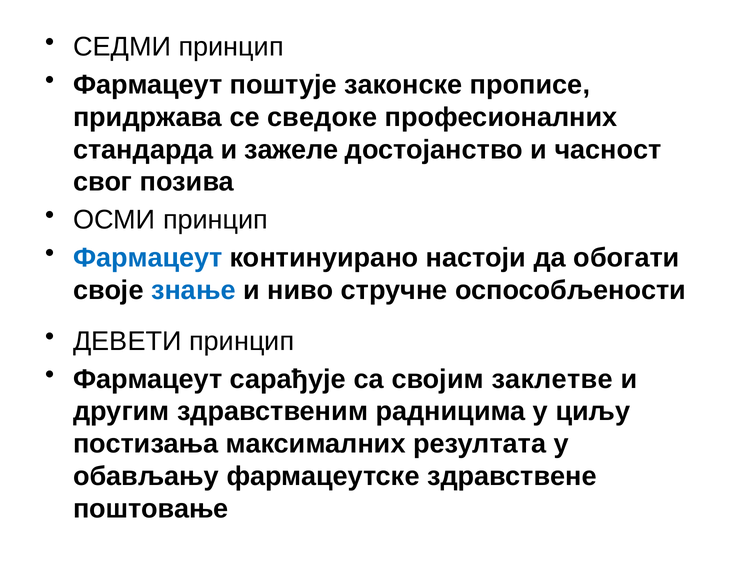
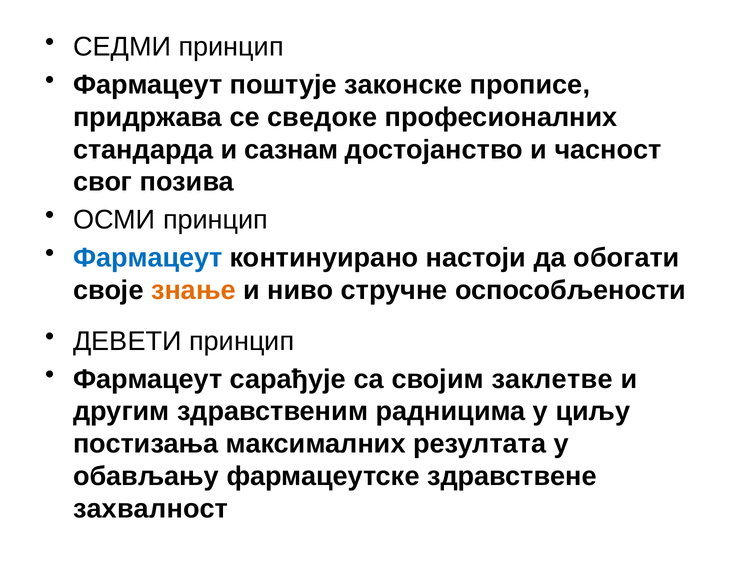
зажеле: зажеле -> сазнам (291, 150)
знање colour: blue -> orange (193, 290)
поштовање: поштовање -> захвалност (151, 509)
